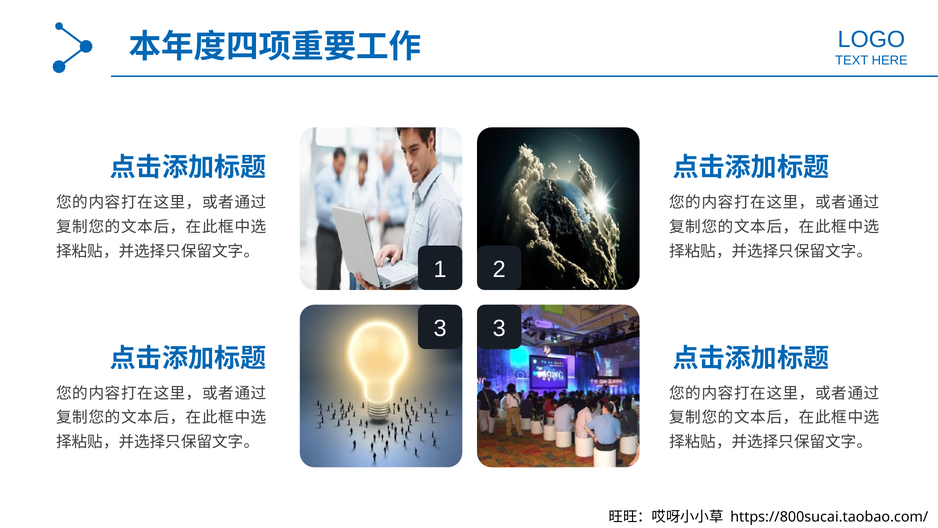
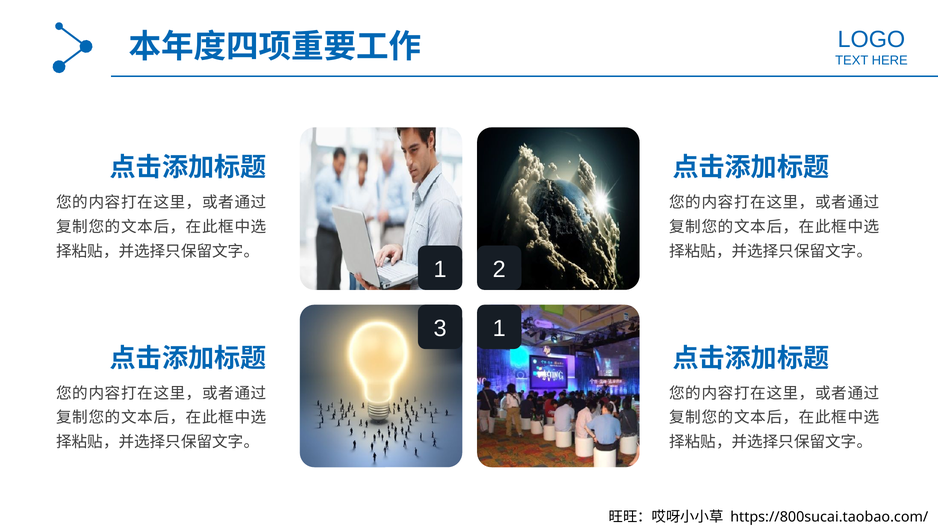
3 3: 3 -> 1 (499, 328)
